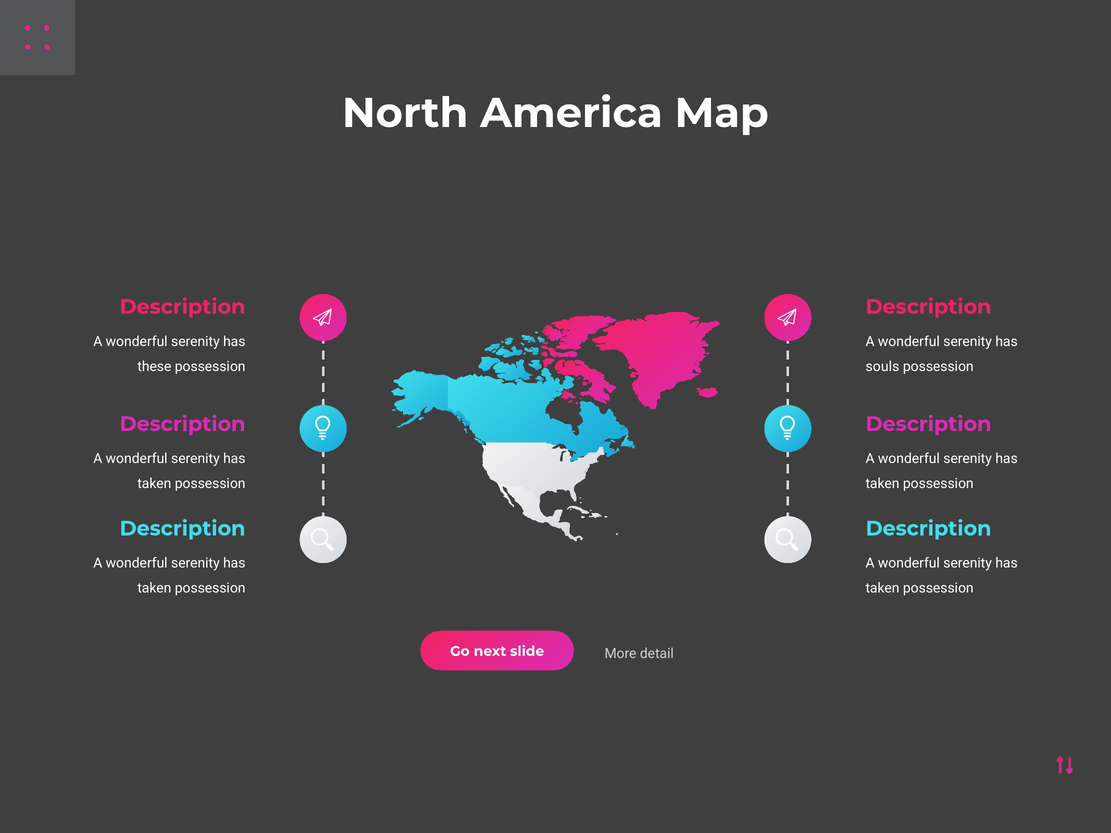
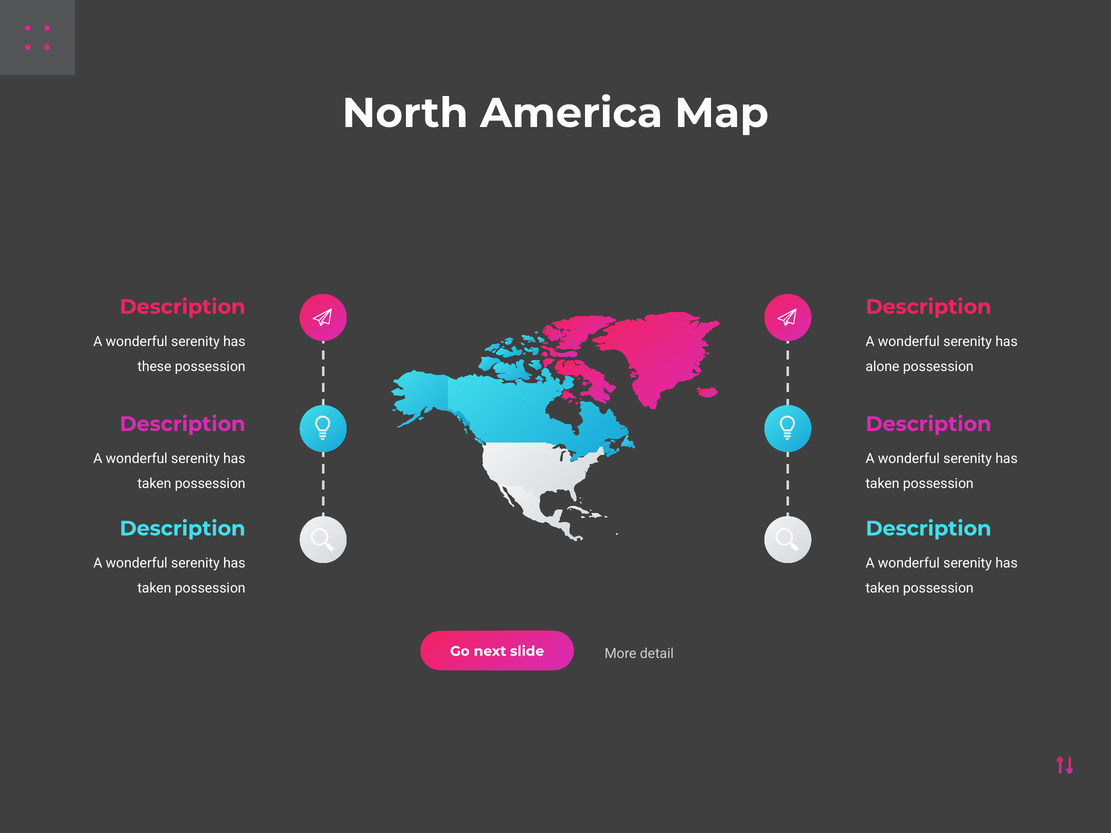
souls: souls -> alone (883, 367)
